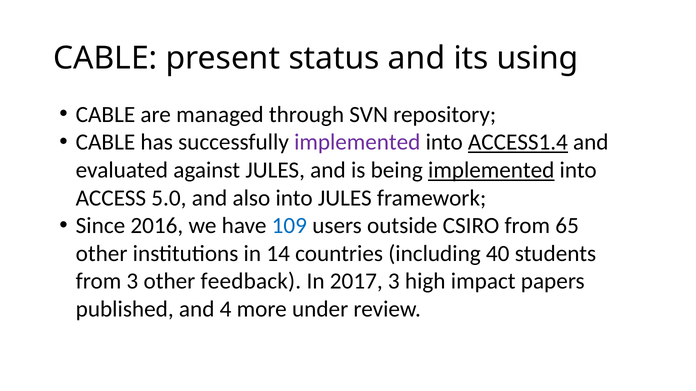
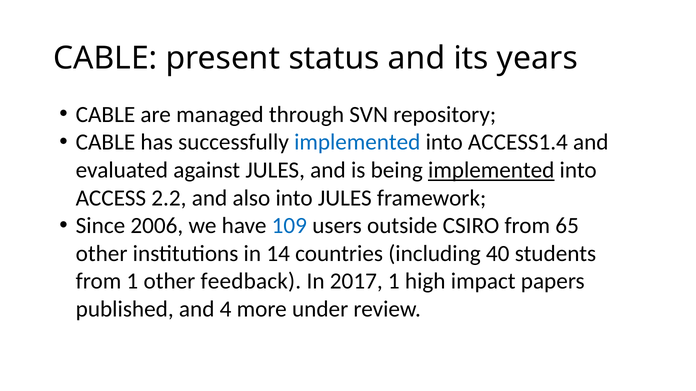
using: using -> years (537, 58)
implemented colour: purple -> blue (357, 142)
ACCESS1.4 underline: present -> none (518, 142)
5.0: 5.0 -> 2.2 (169, 198)
2016: 2016 -> 2006 (157, 226)
from 3: 3 -> 1 (132, 282)
2017 3: 3 -> 1 (394, 282)
